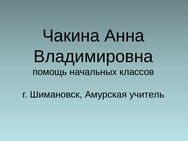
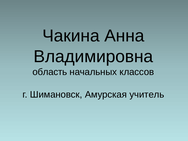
помощь: помощь -> область (50, 72)
